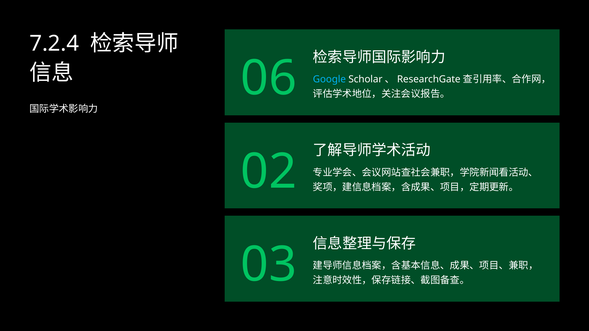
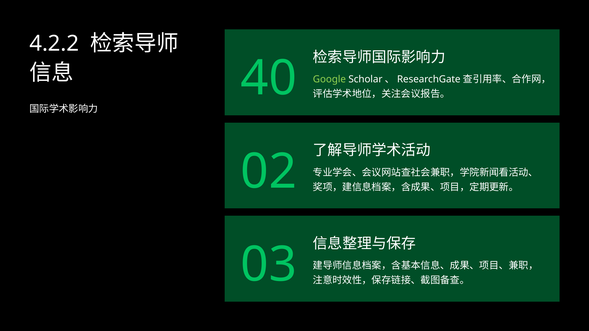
7.2.4: 7.2.4 -> 4.2.2 (54, 43)
Google colour: light blue -> light green (329, 79)
06: 06 -> 40 (269, 78)
